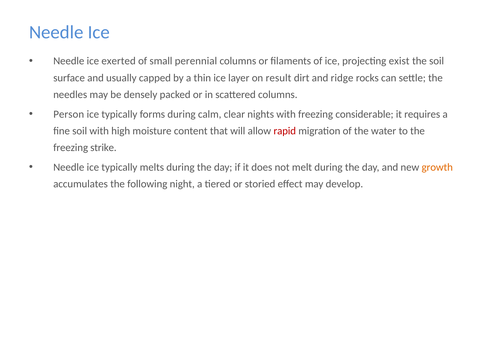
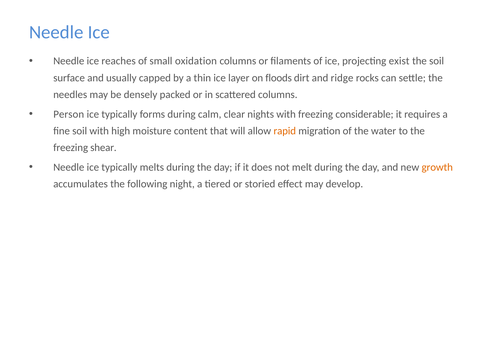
exerted: exerted -> reaches (119, 61)
perennial: perennial -> oxidation (196, 61)
result: result -> floods (279, 78)
rapid colour: red -> orange (285, 131)
strike: strike -> shear (103, 148)
